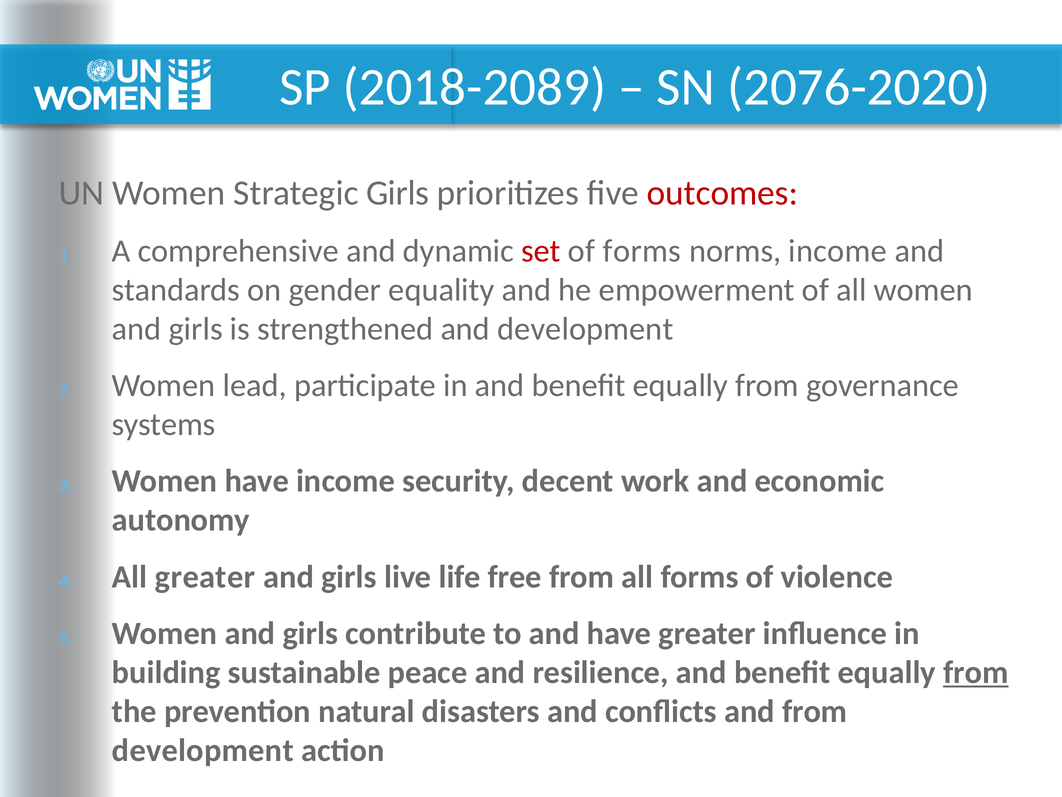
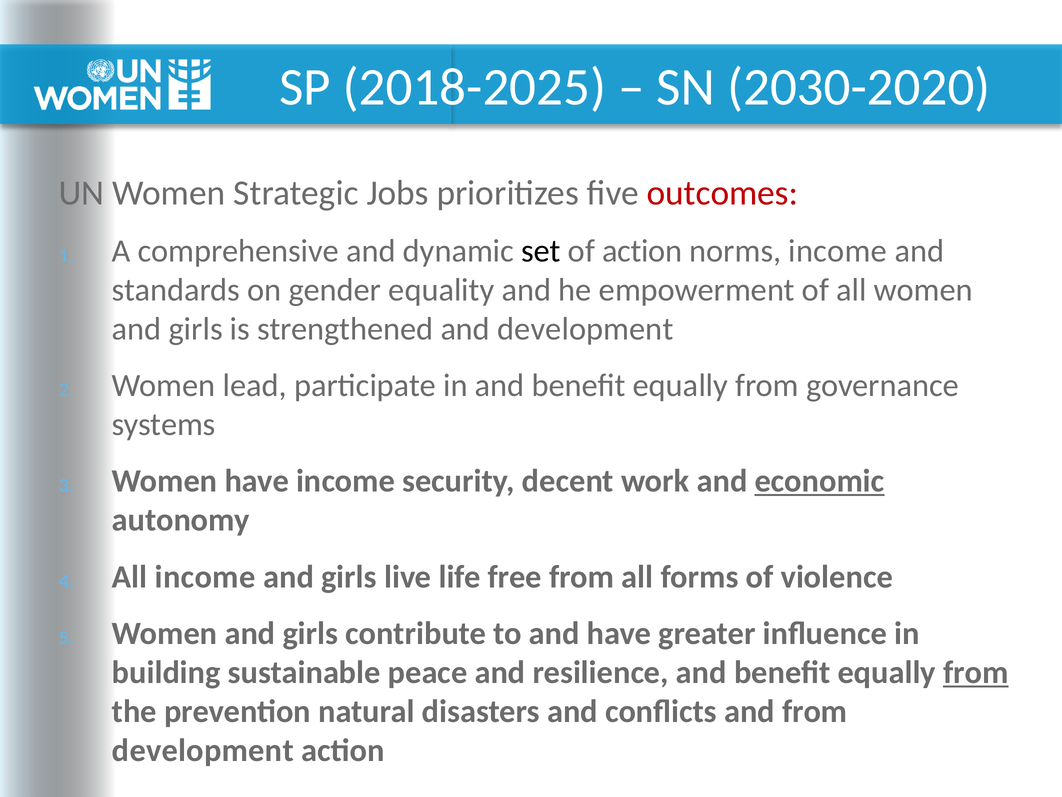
2018-2089: 2018-2089 -> 2018-2025 (474, 87)
2076-2020: 2076-2020 -> 2030-2020 (859, 87)
Strategic Girls: Girls -> Jobs (398, 193)
set colour: red -> black (541, 251)
of forms: forms -> action (642, 251)
economic underline: none -> present (820, 481)
All greater: greater -> income (205, 576)
